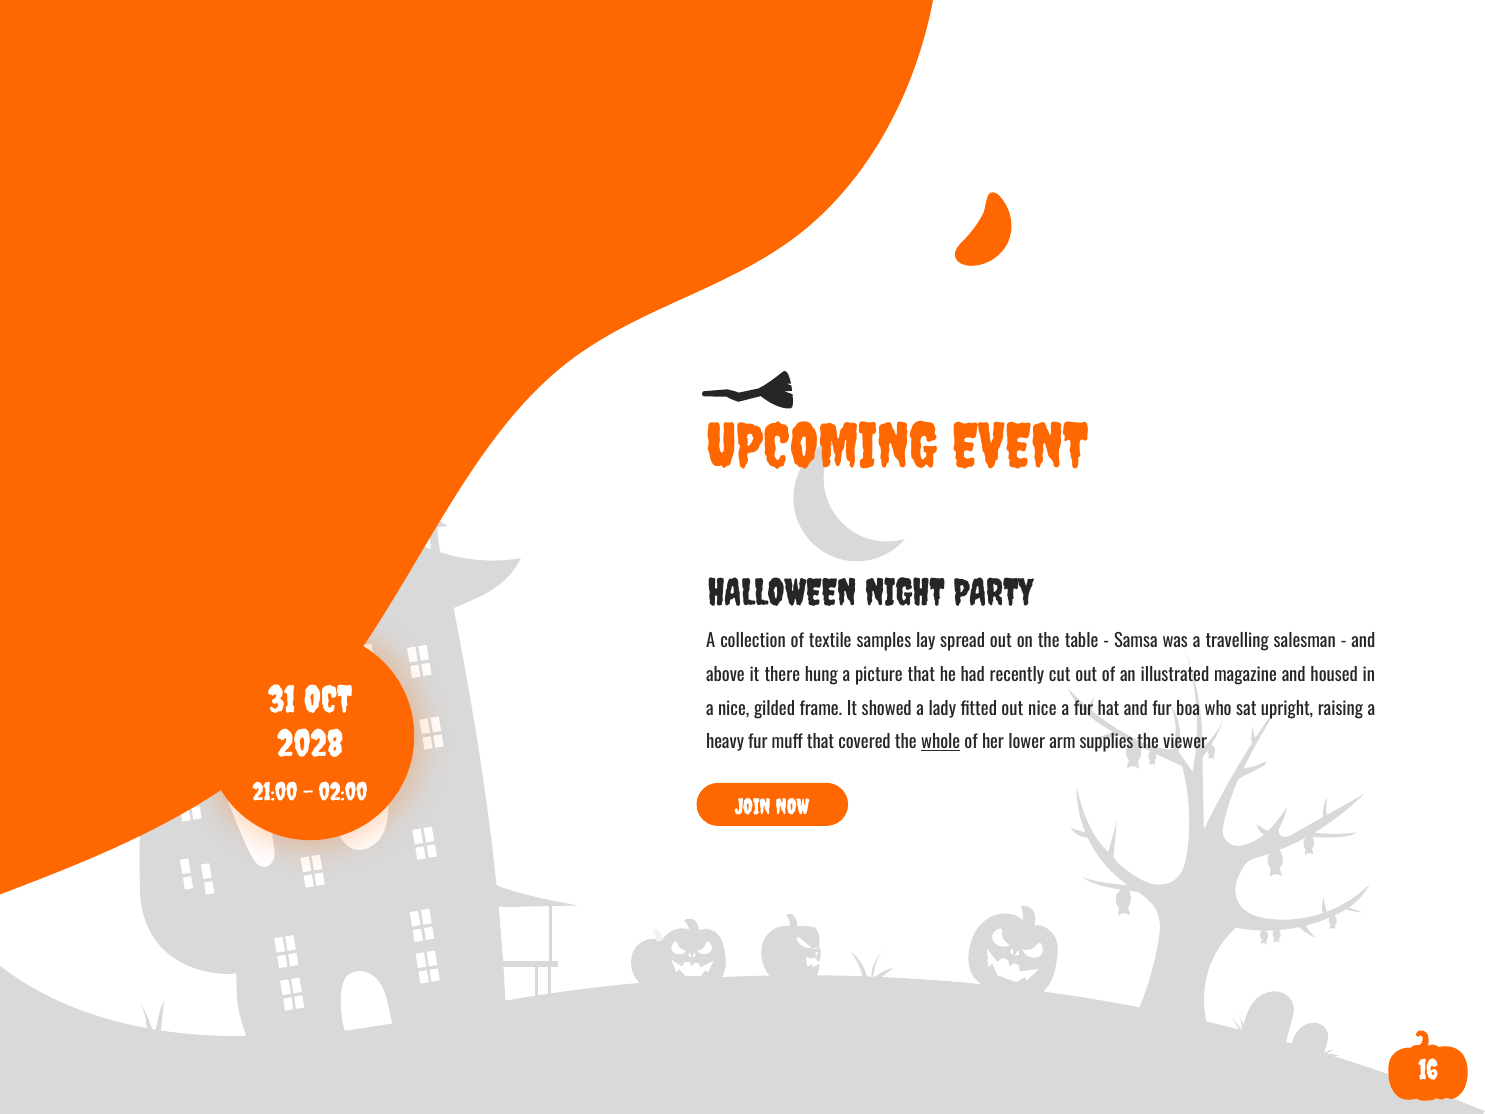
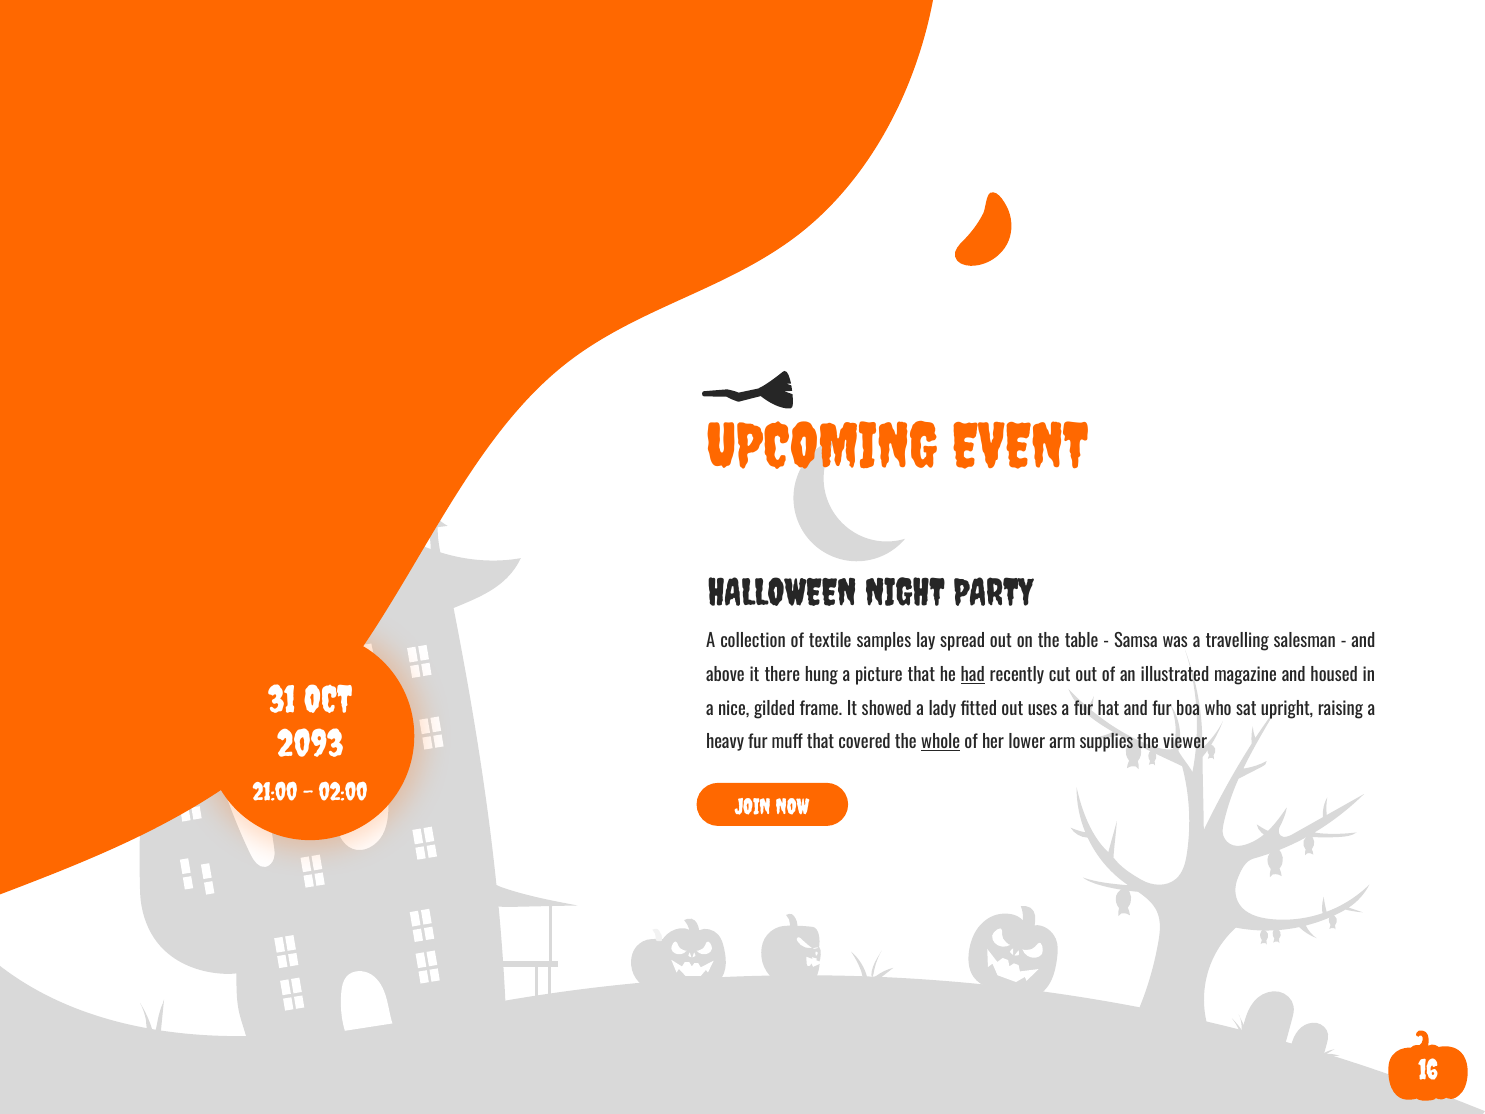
had underline: none -> present (973, 675)
out nice: nice -> uses (1043, 709)
2028: 2028 -> 2093 (310, 744)
